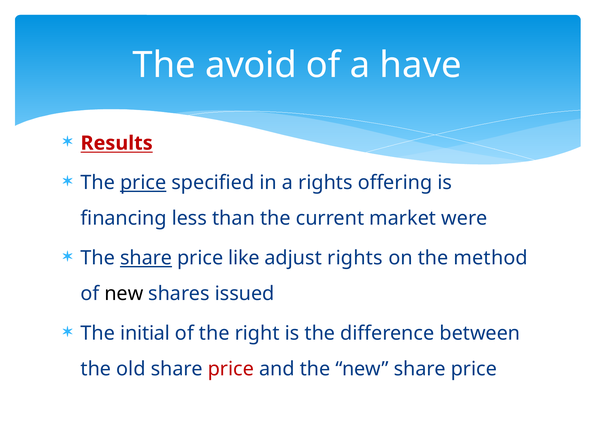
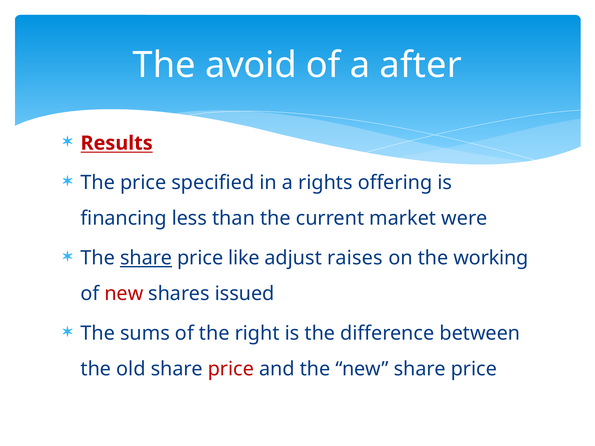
have: have -> after (421, 65)
price underline: present -> none (143, 183)
adjust rights: rights -> raises (355, 258)
method: method -> working (491, 258)
new colour: black -> red (124, 294)
initial: initial -> sums (145, 334)
